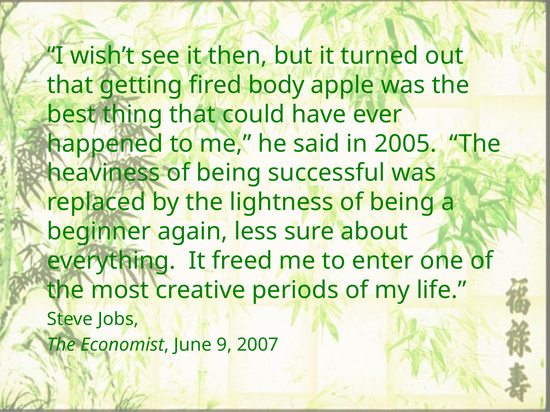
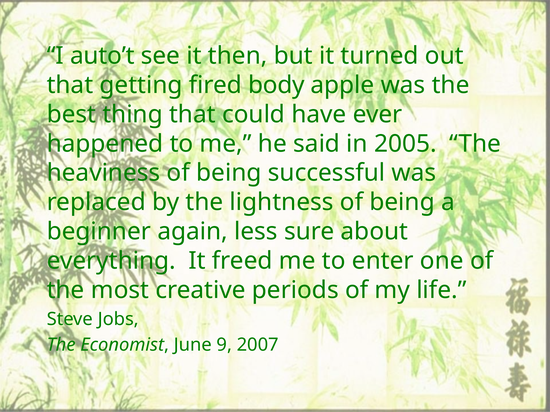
wish’t: wish’t -> auto’t (102, 56)
